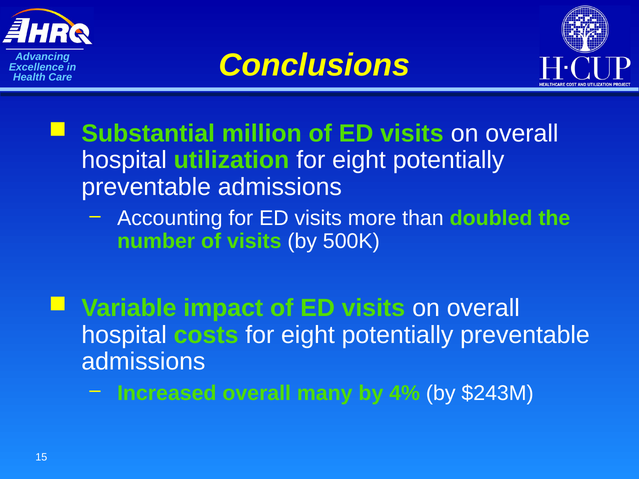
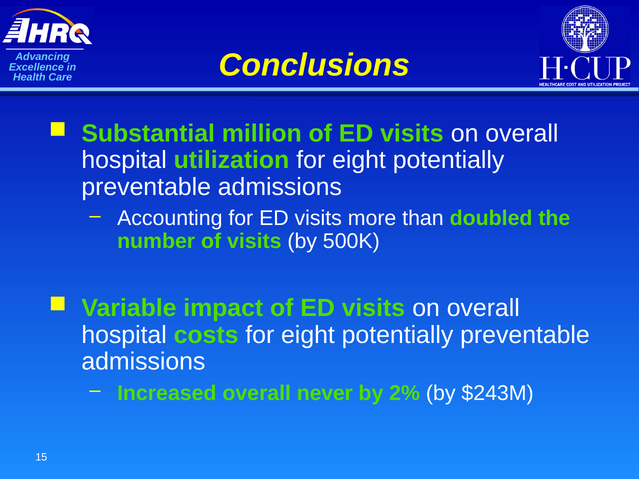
many: many -> never (325, 393)
4%: 4% -> 2% (405, 393)
